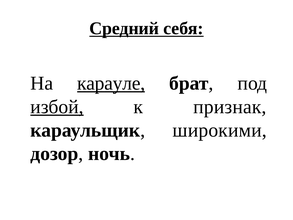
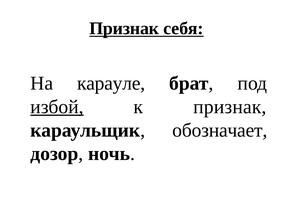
Средний: Средний -> Признак (124, 28)
карауле underline: present -> none (111, 83)
широкими: широкими -> обозначает (220, 130)
